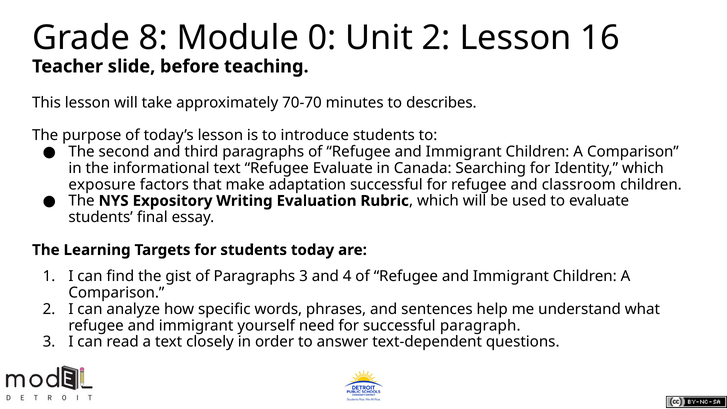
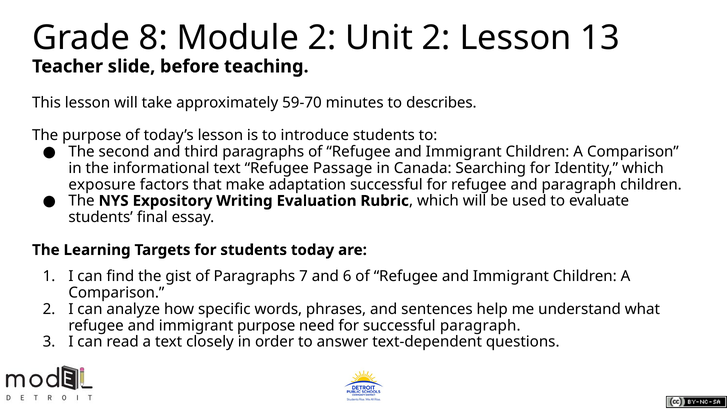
Module 0: 0 -> 2 (322, 38)
16: 16 -> 13 (600, 38)
70-70: 70-70 -> 59-70 (302, 103)
Refugee Evaluate: Evaluate -> Passage (343, 168)
and classroom: classroom -> paragraph (579, 184)
Paragraphs 3: 3 -> 7 (304, 276)
4: 4 -> 6 (347, 276)
immigrant yourself: yourself -> purpose (266, 326)
